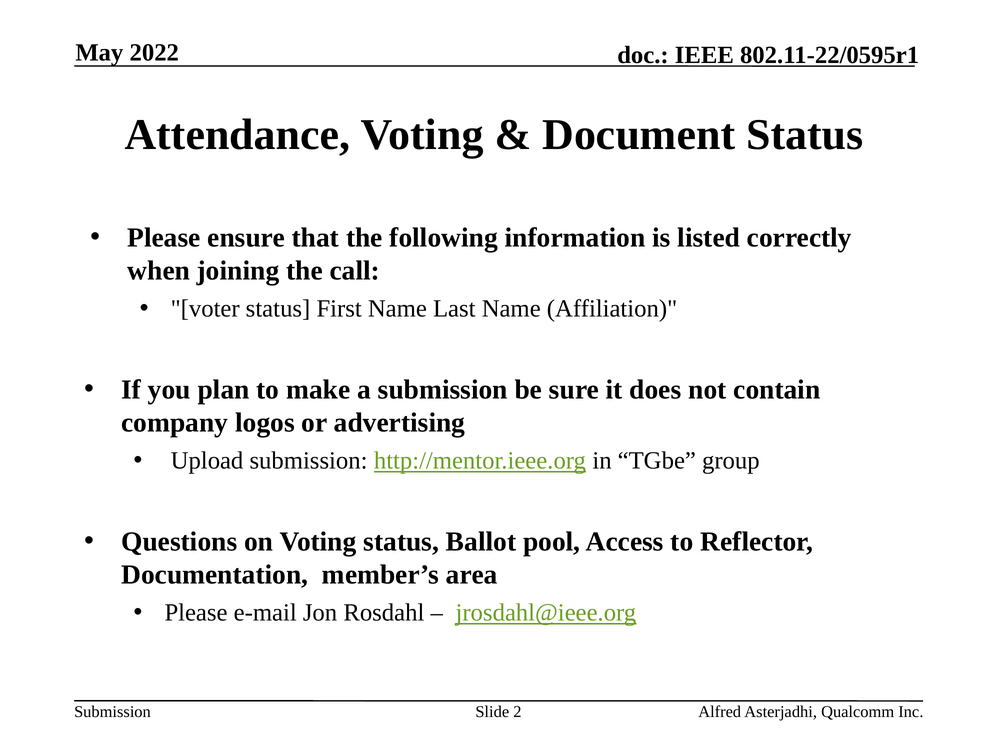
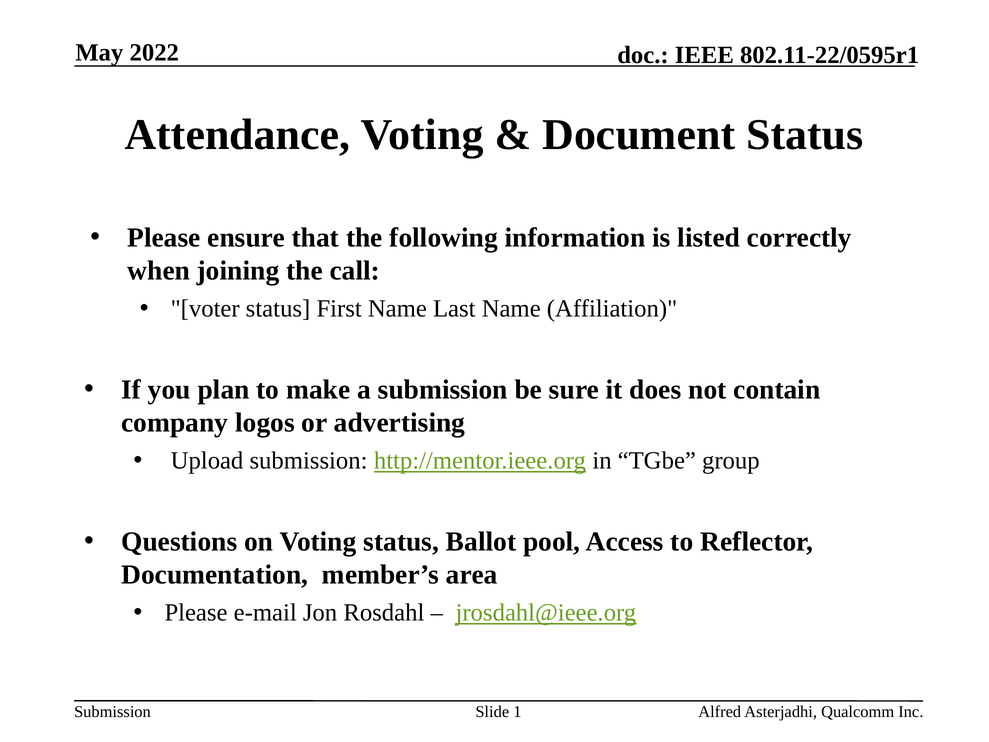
2: 2 -> 1 (517, 711)
